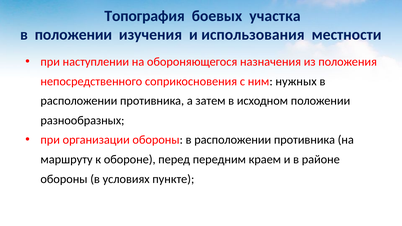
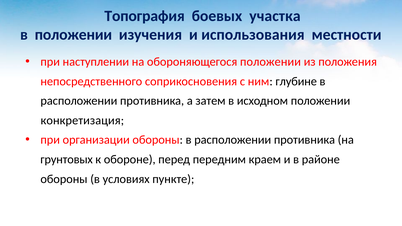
обороняющегося назначения: назначения -> положении (270, 62)
нужных: нужных -> глубине (296, 81)
разнообразных: разнообразных -> конкретизация (82, 120)
маршруту: маршруту -> грунтовых (67, 160)
